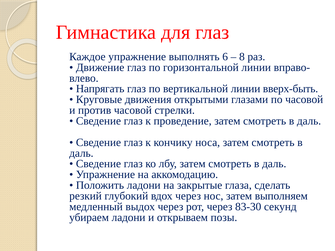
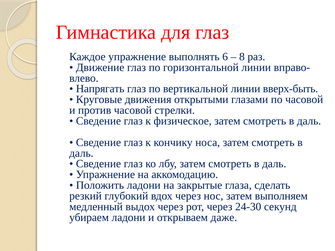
проведение: проведение -> физическое (183, 121)
83-30: 83-30 -> 24-30 (248, 207)
позы: позы -> даже (224, 218)
